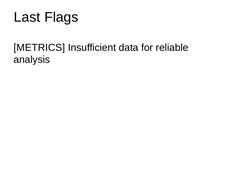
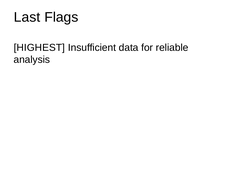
METRICS: METRICS -> HIGHEST (39, 48)
